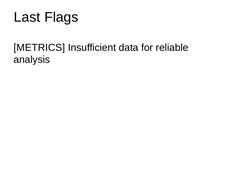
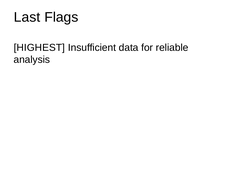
METRICS: METRICS -> HIGHEST (39, 48)
